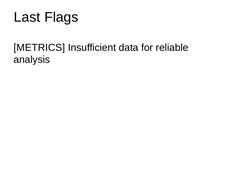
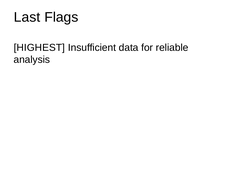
METRICS: METRICS -> HIGHEST (39, 48)
